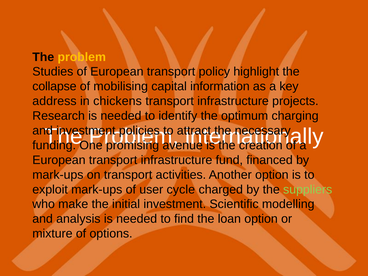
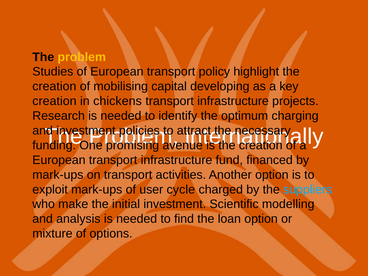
collapse: collapse -> creation (54, 86)
information: information -> developing (220, 86)
address: address -> creation (54, 101)
suppliers colour: light green -> light blue (308, 189)
